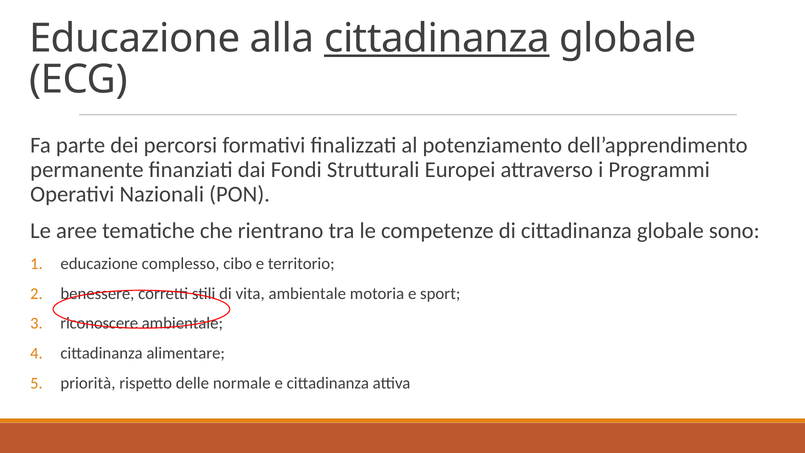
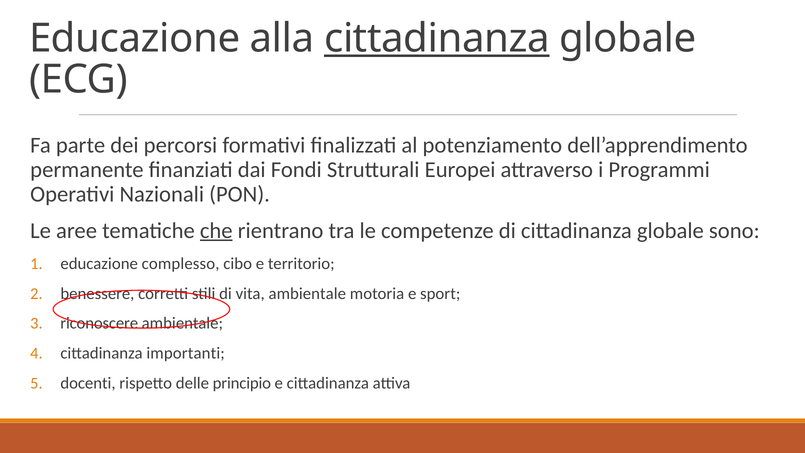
che underline: none -> present (216, 230)
alimentare: alimentare -> importanti (186, 353)
priorità: priorità -> docenti (88, 383)
normale: normale -> principio (242, 383)
